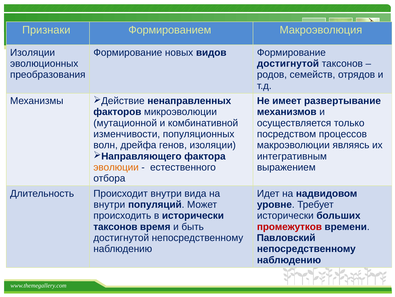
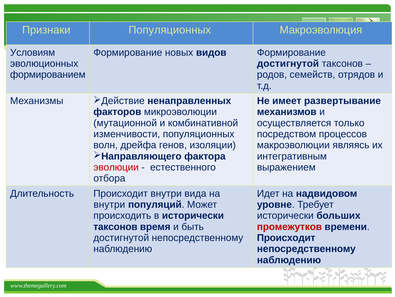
Признаки Формированием: Формированием -> Популяционных (170, 30)
Изоляции: Изоляции -> Условиям (33, 52)
преобразования: преобразования -> формированием (48, 75)
эволюции colour: orange -> red (116, 167)
Павловский: Павловский -> Происходит (286, 237)
